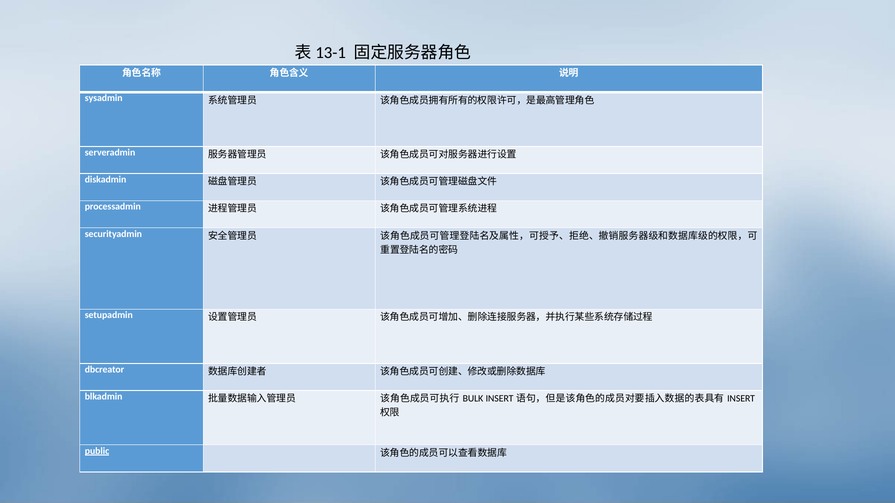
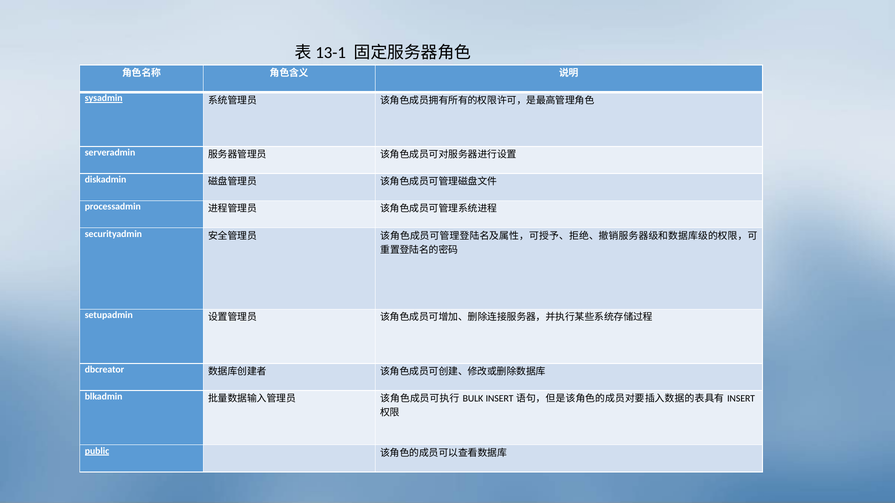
sysadmin underline: none -> present (104, 98)
